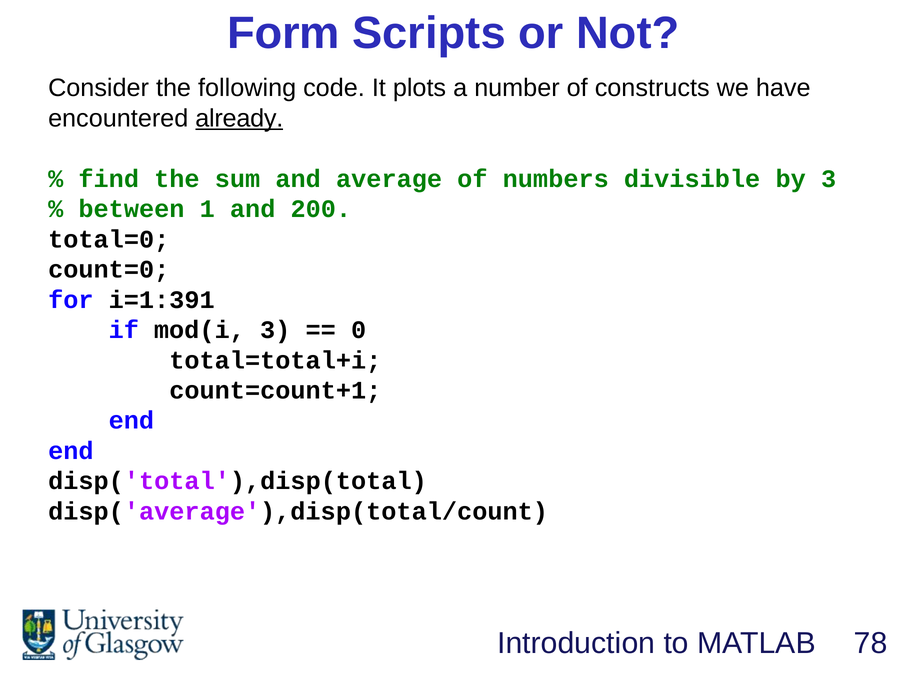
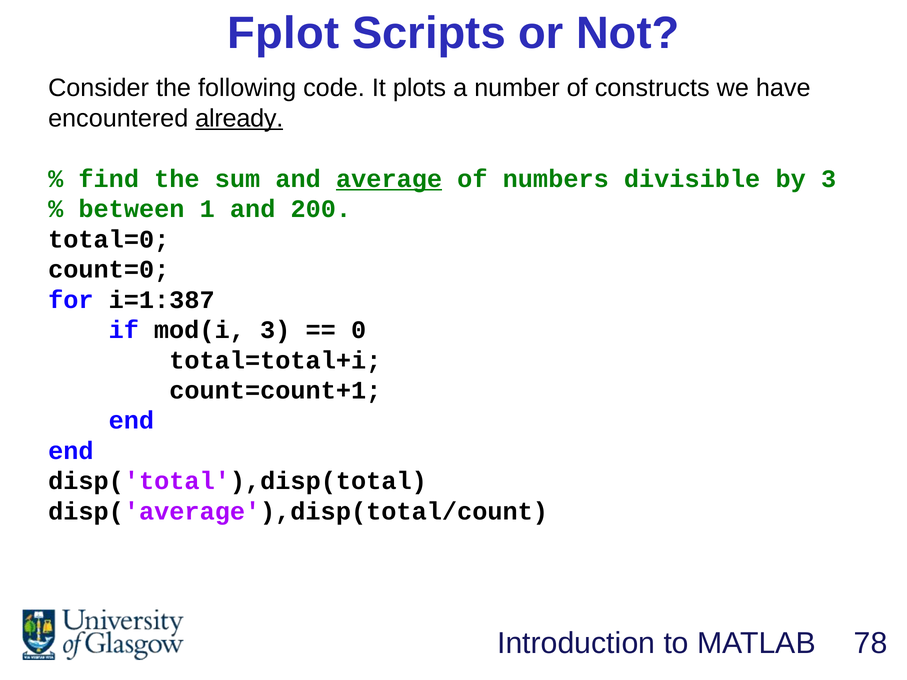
Form: Form -> Fplot (283, 33)
average underline: none -> present (389, 179)
i=1:391: i=1:391 -> i=1:387 (162, 300)
